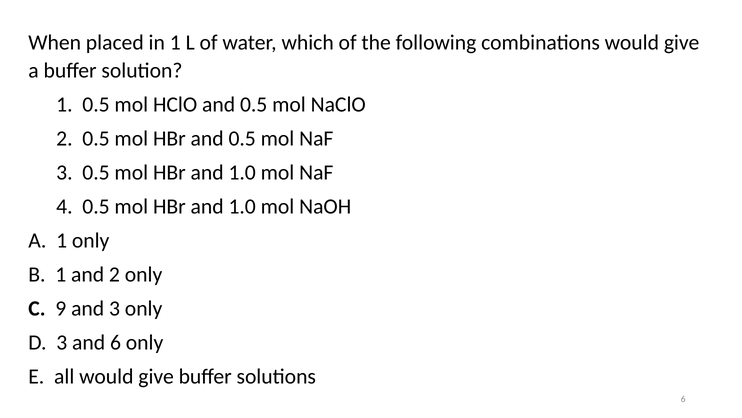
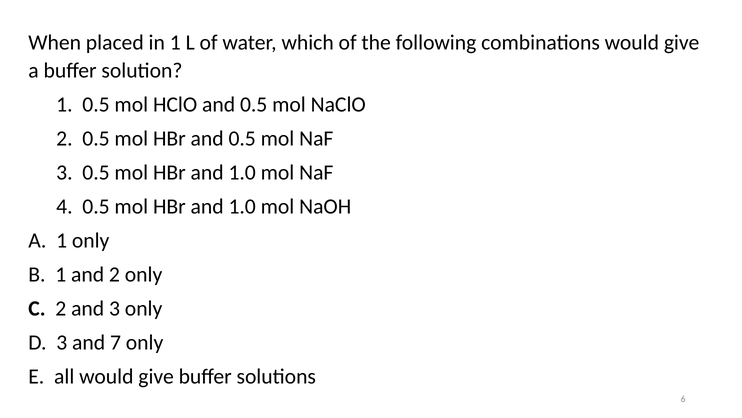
C 9: 9 -> 2 (61, 308)
and 6: 6 -> 7 (115, 342)
